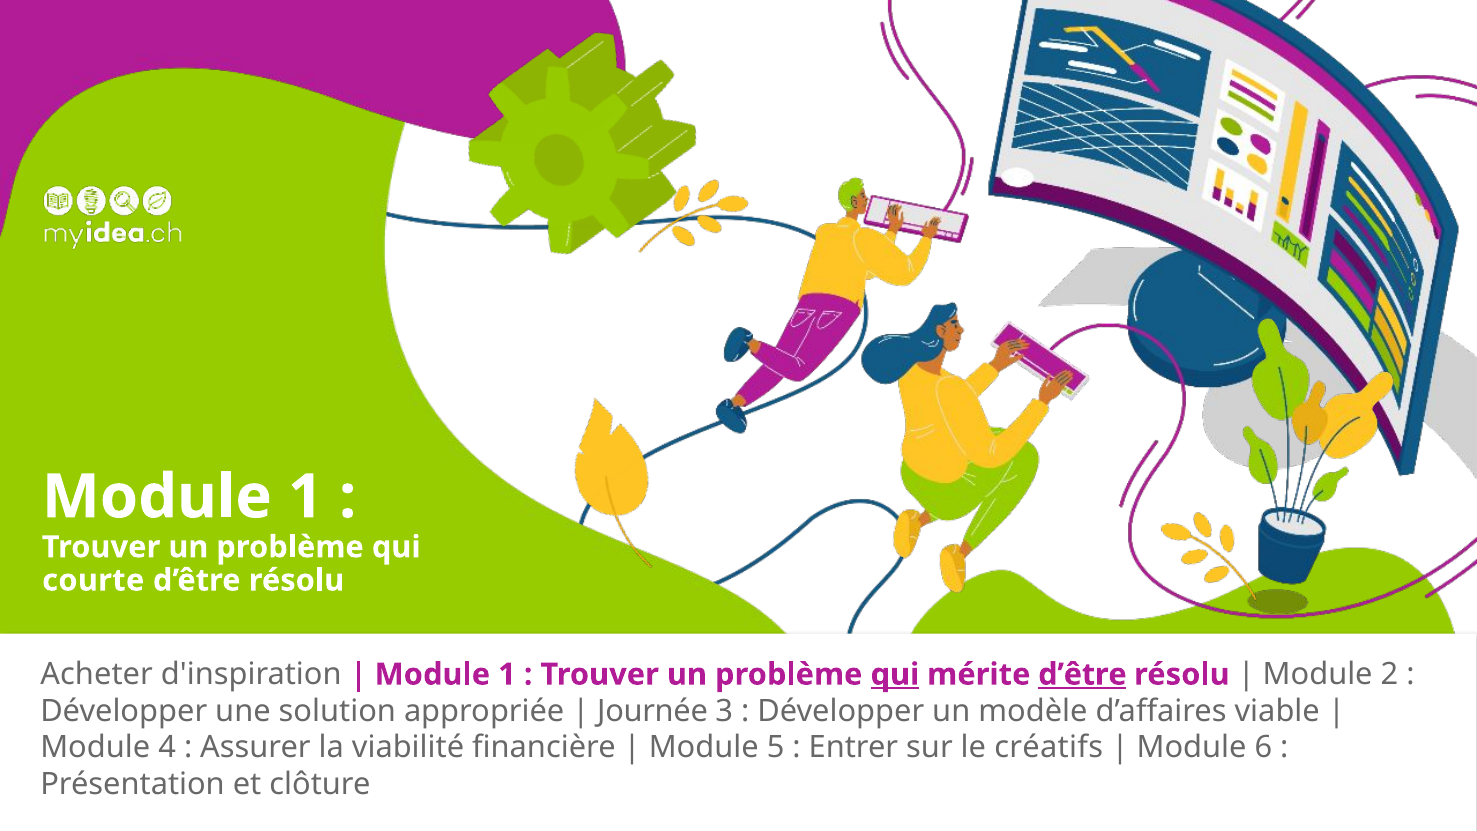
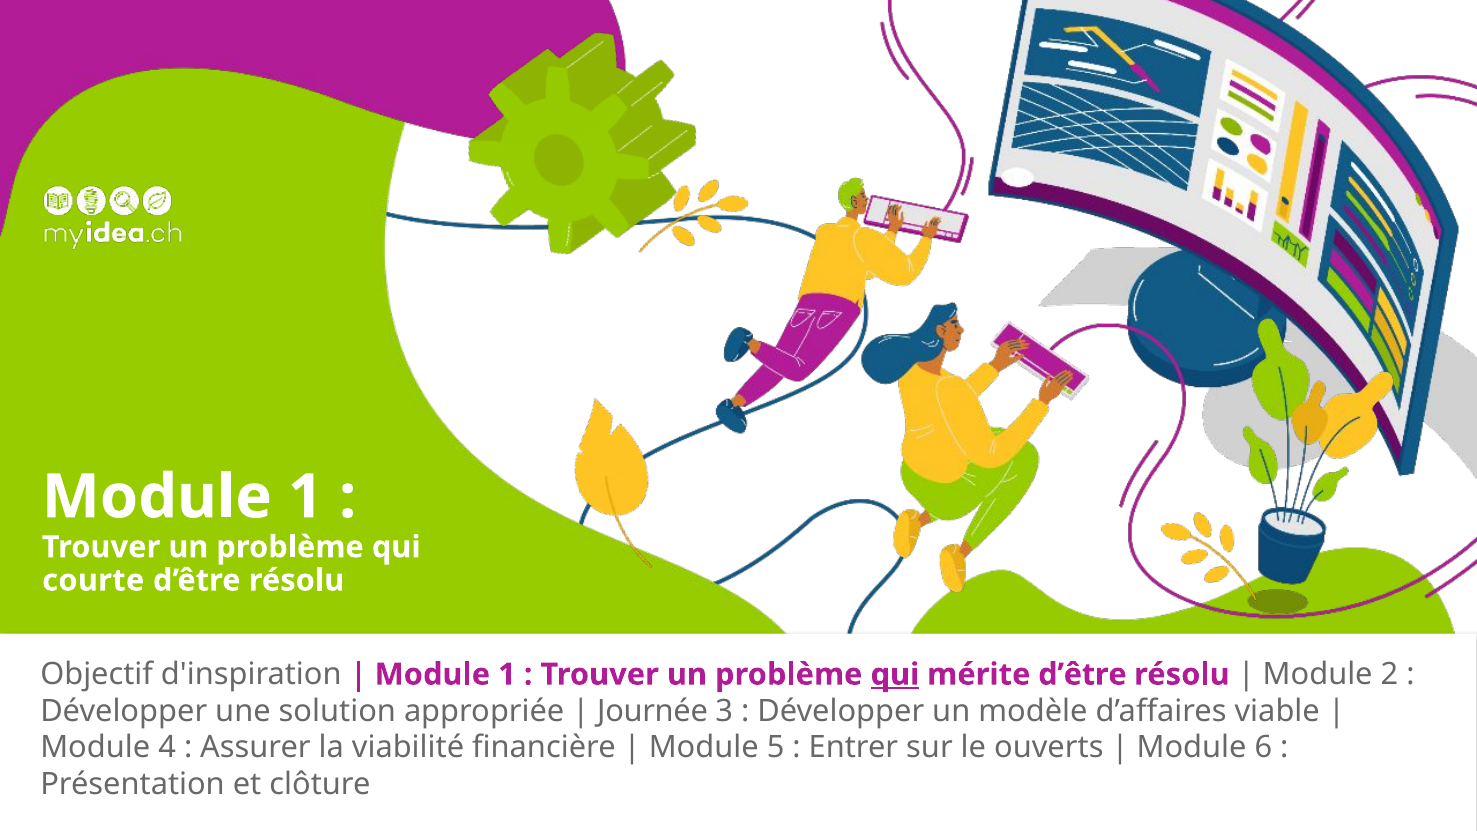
Acheter: Acheter -> Objectif (97, 674)
d’être underline: present -> none (1082, 674)
créatifs: créatifs -> ouverts (1049, 747)
